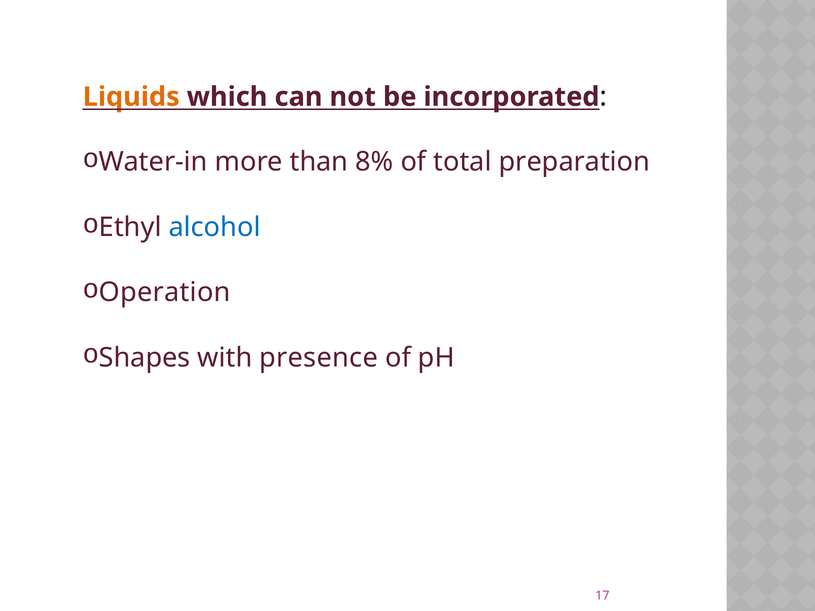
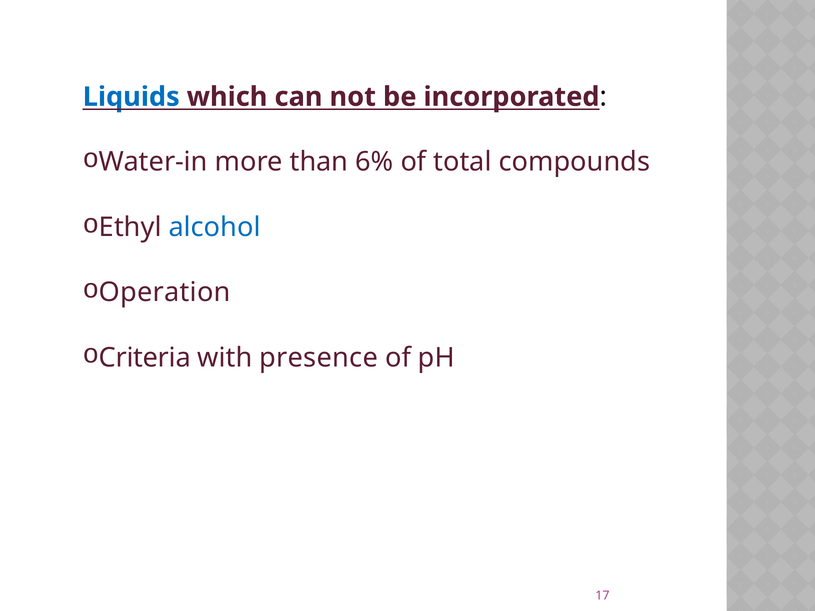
Liquids colour: orange -> blue (131, 97)
8%: 8% -> 6% (374, 162)
preparation: preparation -> compounds (574, 162)
Shapes: Shapes -> Criteria (145, 358)
